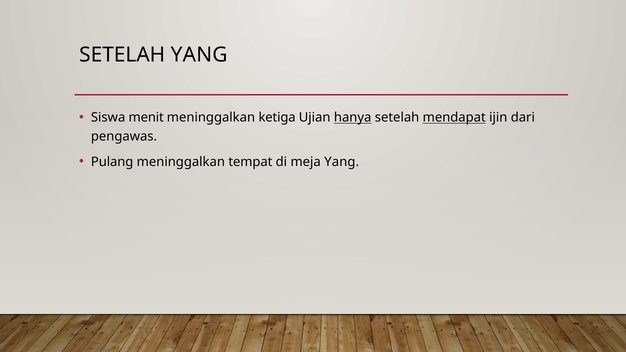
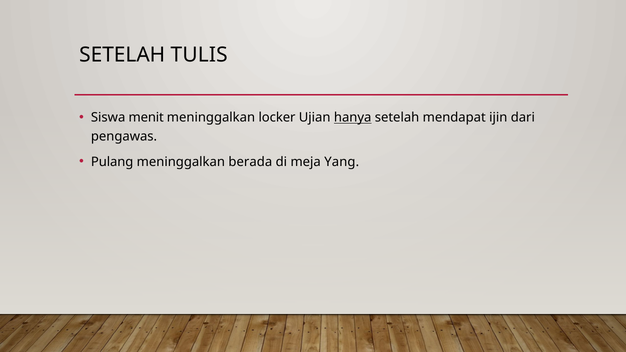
SETELAH YANG: YANG -> TULIS (199, 55)
ketiga: ketiga -> locker (277, 118)
mendapat underline: present -> none (454, 118)
tempat: tempat -> berada (250, 162)
